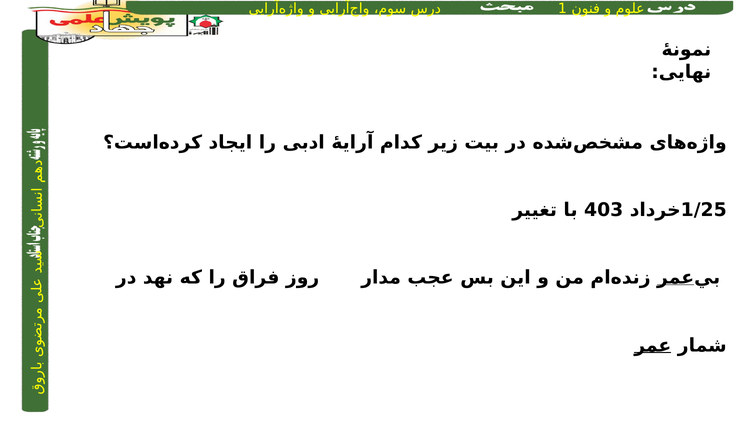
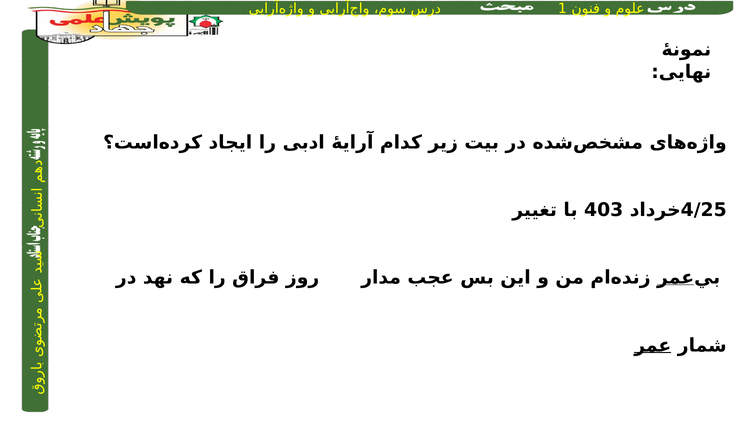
1/25: 1/25 -> 4/25 (704, 210)
